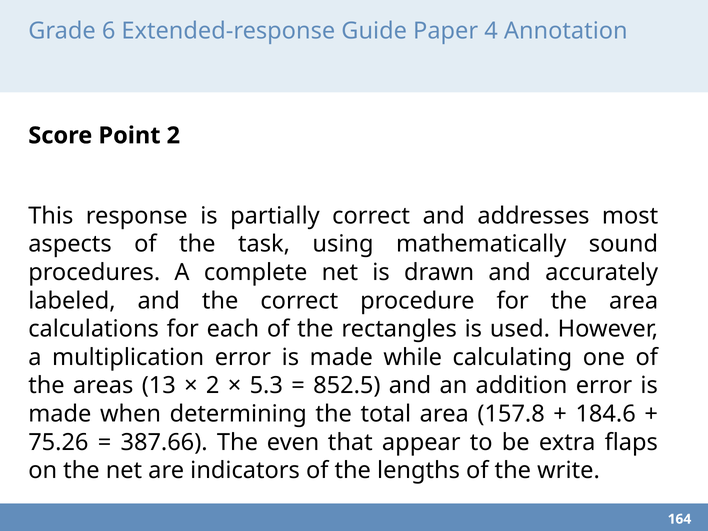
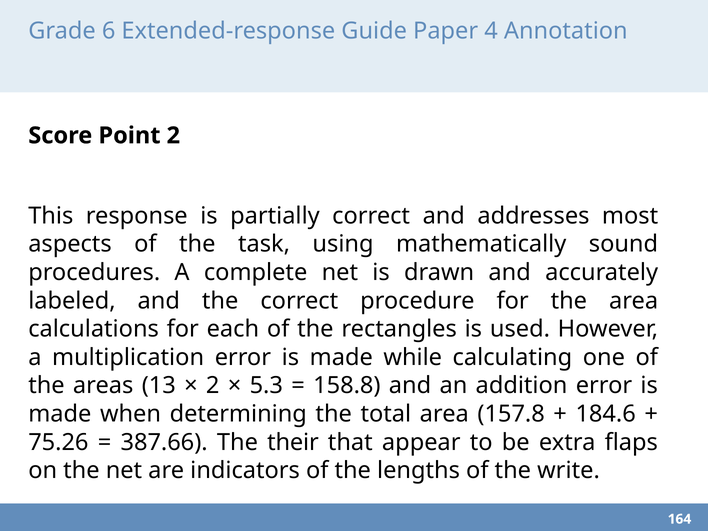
852.5: 852.5 -> 158.8 (347, 386)
even: even -> their (293, 442)
